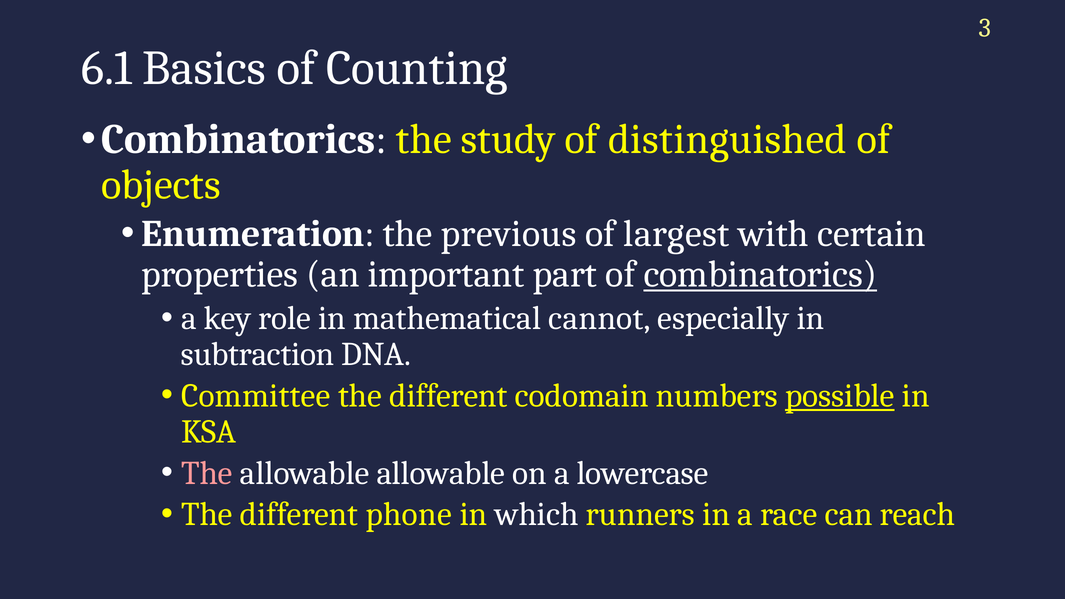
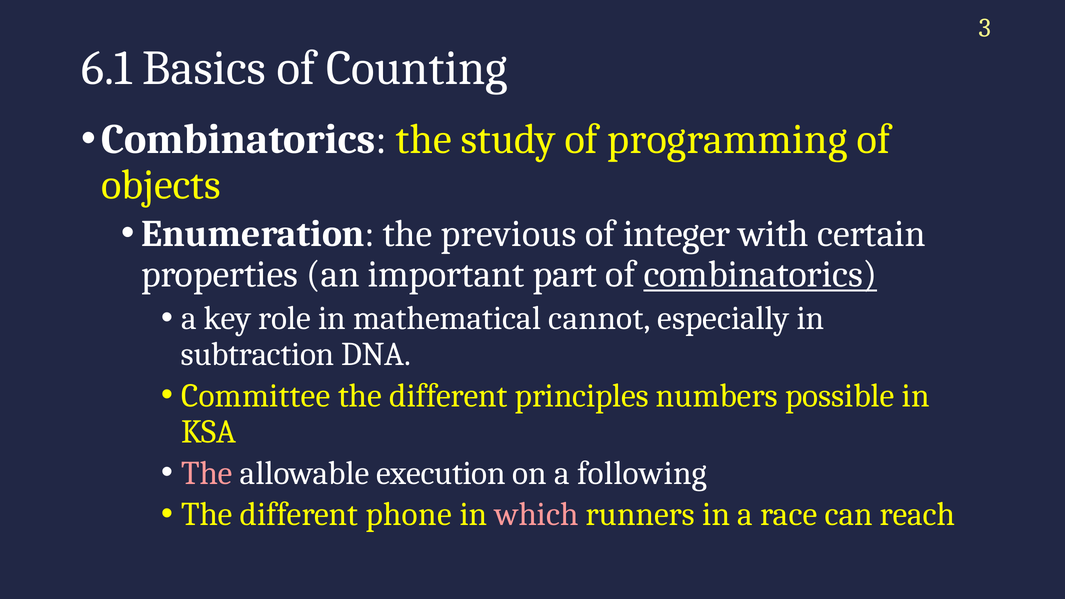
distinguished: distinguished -> programming (727, 139)
largest: largest -> integer (677, 234)
codomain: codomain -> principles (582, 396)
possible underline: present -> none (840, 396)
allowable allowable: allowable -> execution (441, 473)
lowercase: lowercase -> following (642, 473)
which colour: white -> pink (537, 515)
